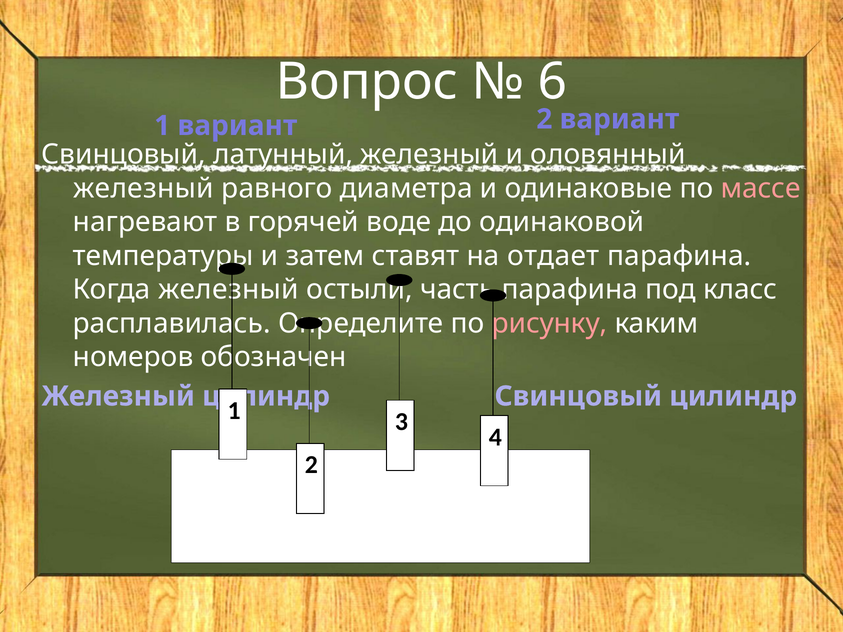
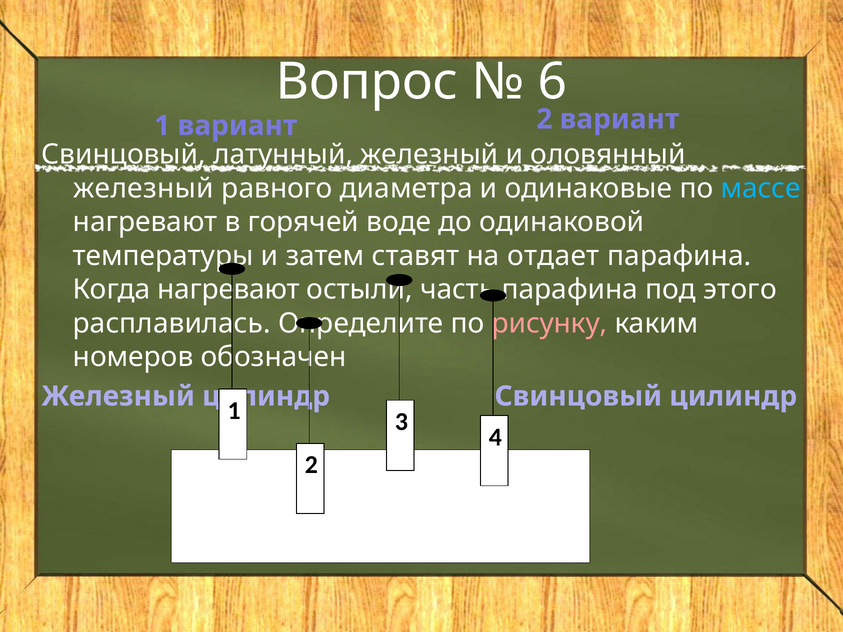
массе colour: pink -> light blue (761, 188)
Когда железный: железный -> нагревают (229, 290)
класс: класс -> этого (740, 290)
